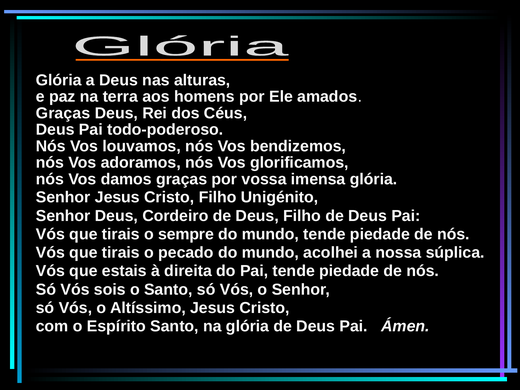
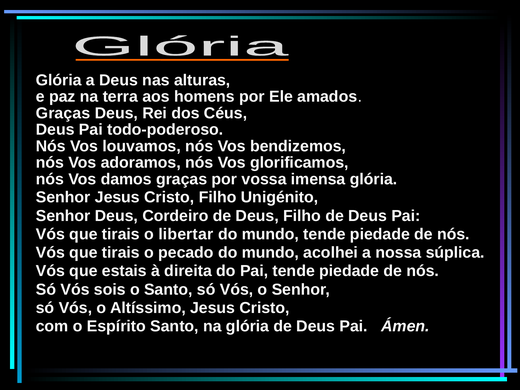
sempre: sempre -> libertar (186, 234)
